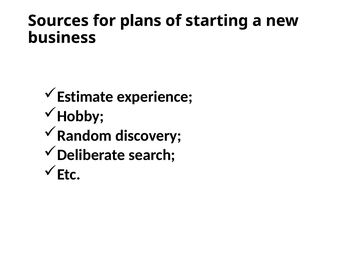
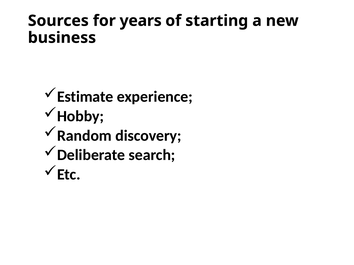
plans: plans -> years (141, 21)
